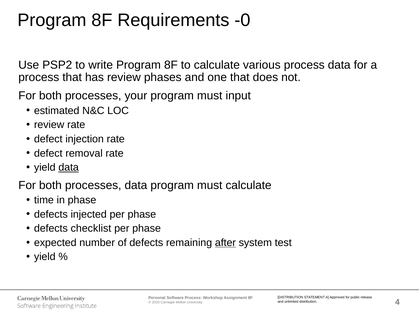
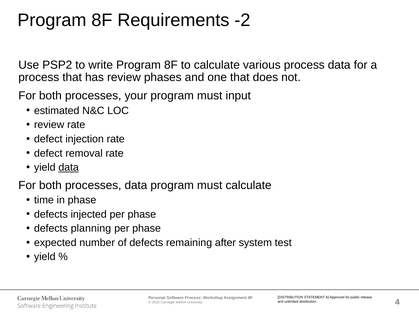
-0: -0 -> -2 (243, 20)
checklist: checklist -> planning (91, 229)
after underline: present -> none (225, 243)
